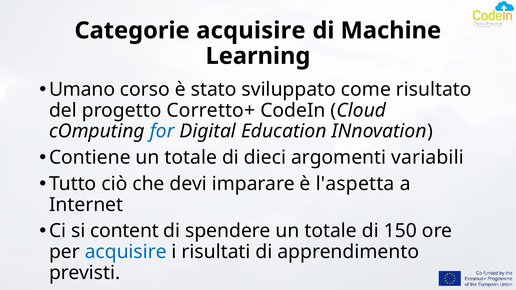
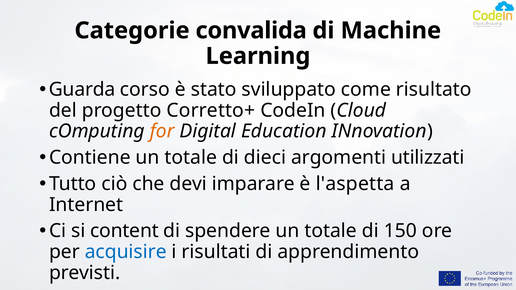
Categorie acquisire: acquisire -> convalida (251, 31)
Umano: Umano -> Guarda (82, 90)
for colour: blue -> orange (162, 131)
variabili: variabili -> utilizzati (428, 158)
